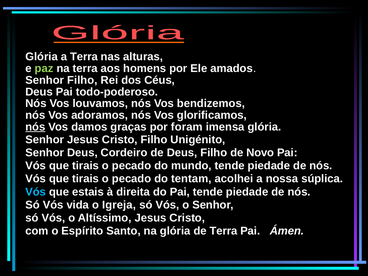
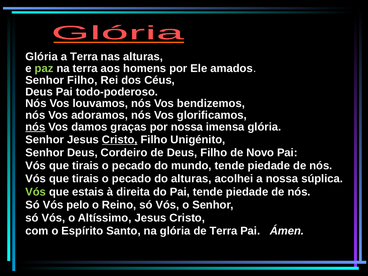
por foram: foram -> nossa (187, 127)
Cristo underline: none -> present (120, 140)
do tentam: tentam -> alturas (191, 179)
Vós colour: light blue -> light green (36, 192)
vida: vida -> pelo (78, 205)
Igreja: Igreja -> Reino (119, 205)
